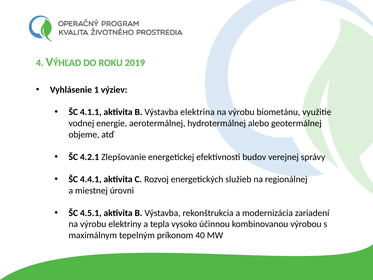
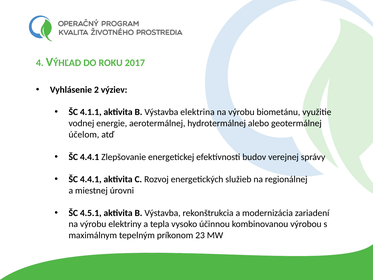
2019: 2019 -> 2017 (135, 63)
1: 1 -> 2 (96, 90)
objeme: objeme -> účelom (84, 134)
4.2.1: 4.2.1 -> 4.4.1 (90, 157)
40: 40 -> 23 (200, 235)
